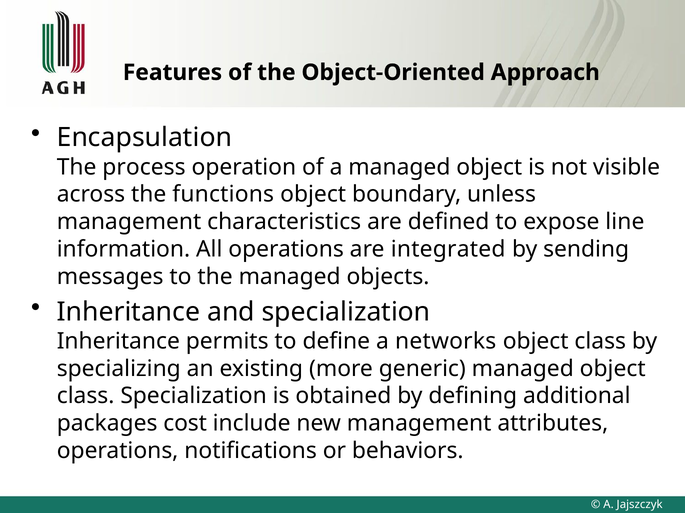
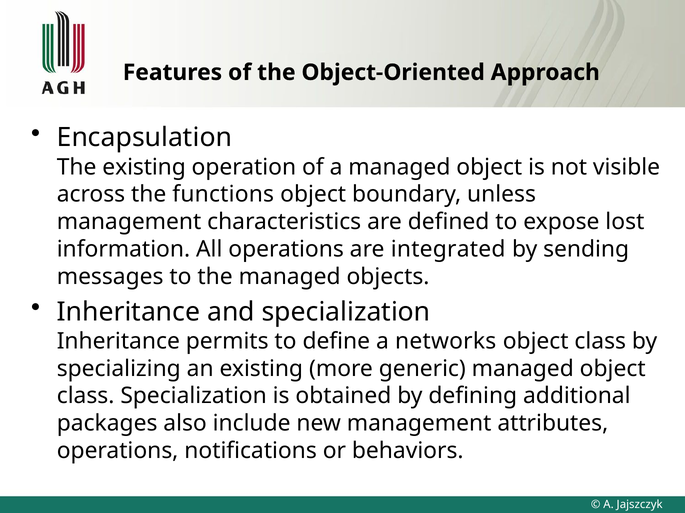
The process: process -> existing (144, 167)
line: line -> lost (625, 222)
cost: cost -> also (185, 424)
